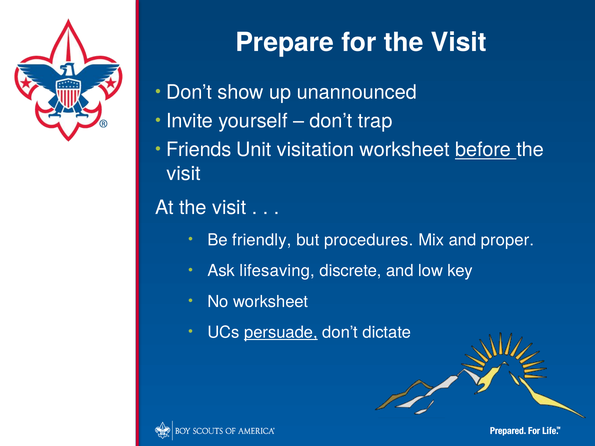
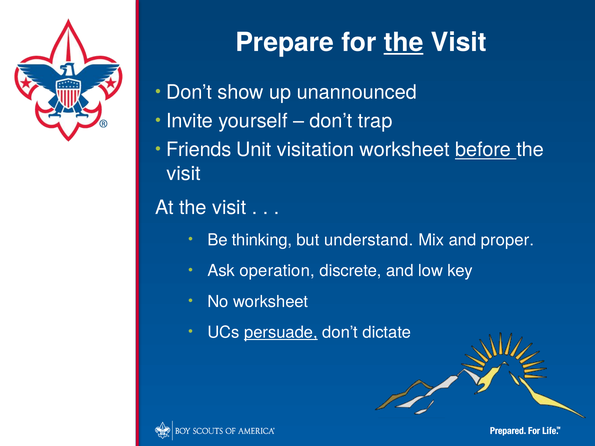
the underline: none -> present (404, 43)
friendly: friendly -> thinking (262, 240)
procedures: procedures -> understand (369, 240)
lifesaving: lifesaving -> operation (277, 271)
